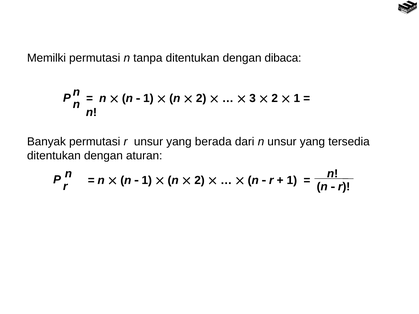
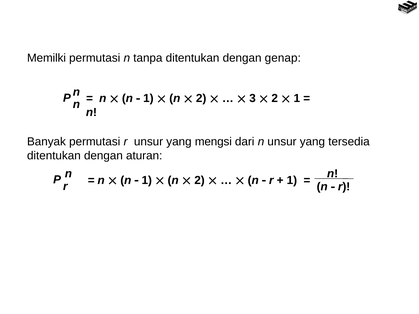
dibaca: dibaca -> genap (283, 58)
berada: berada -> mengsi (213, 142)
